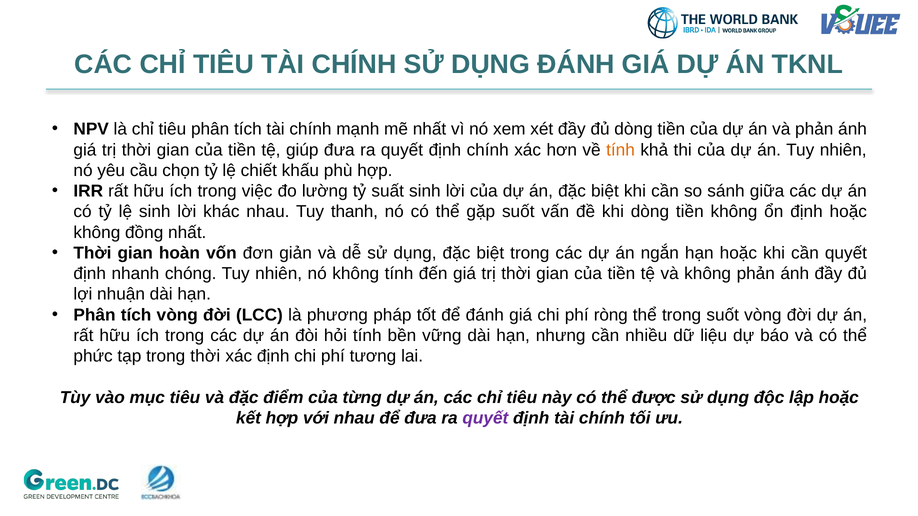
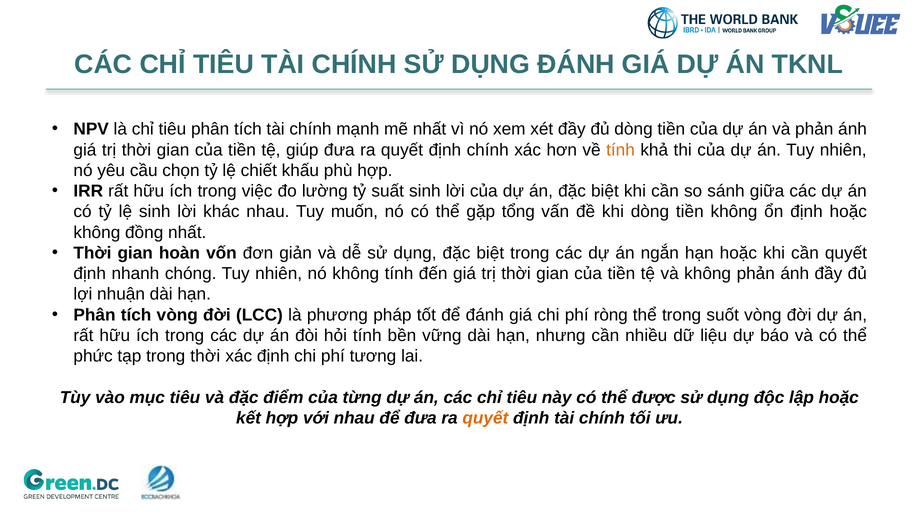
thanh: thanh -> muốn (354, 212)
gặp suốt: suốt -> tổng (518, 212)
quyết colour: purple -> orange (485, 418)
